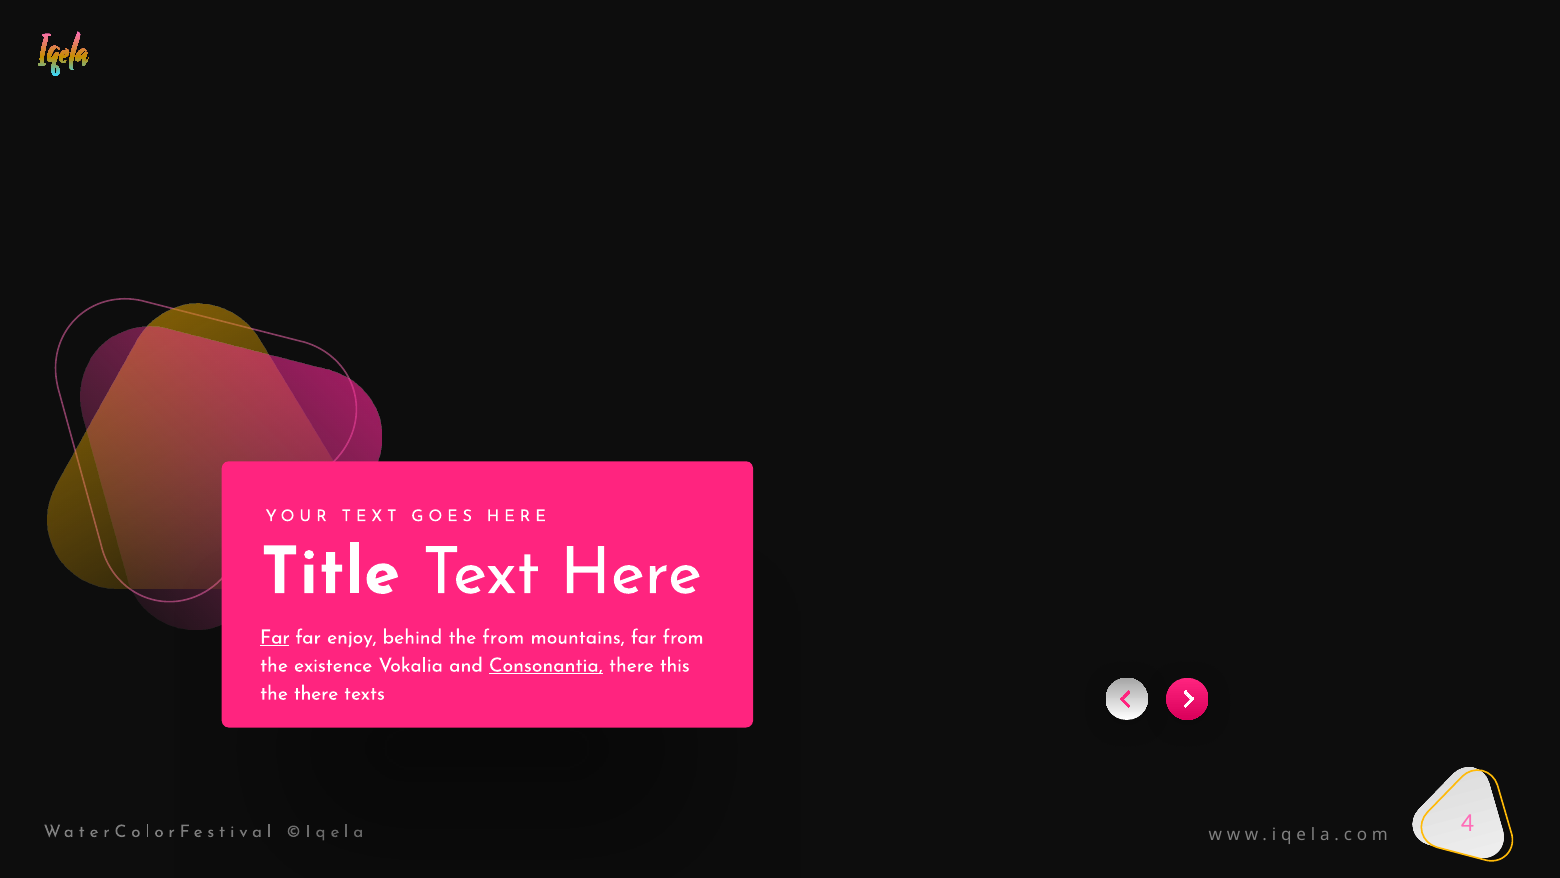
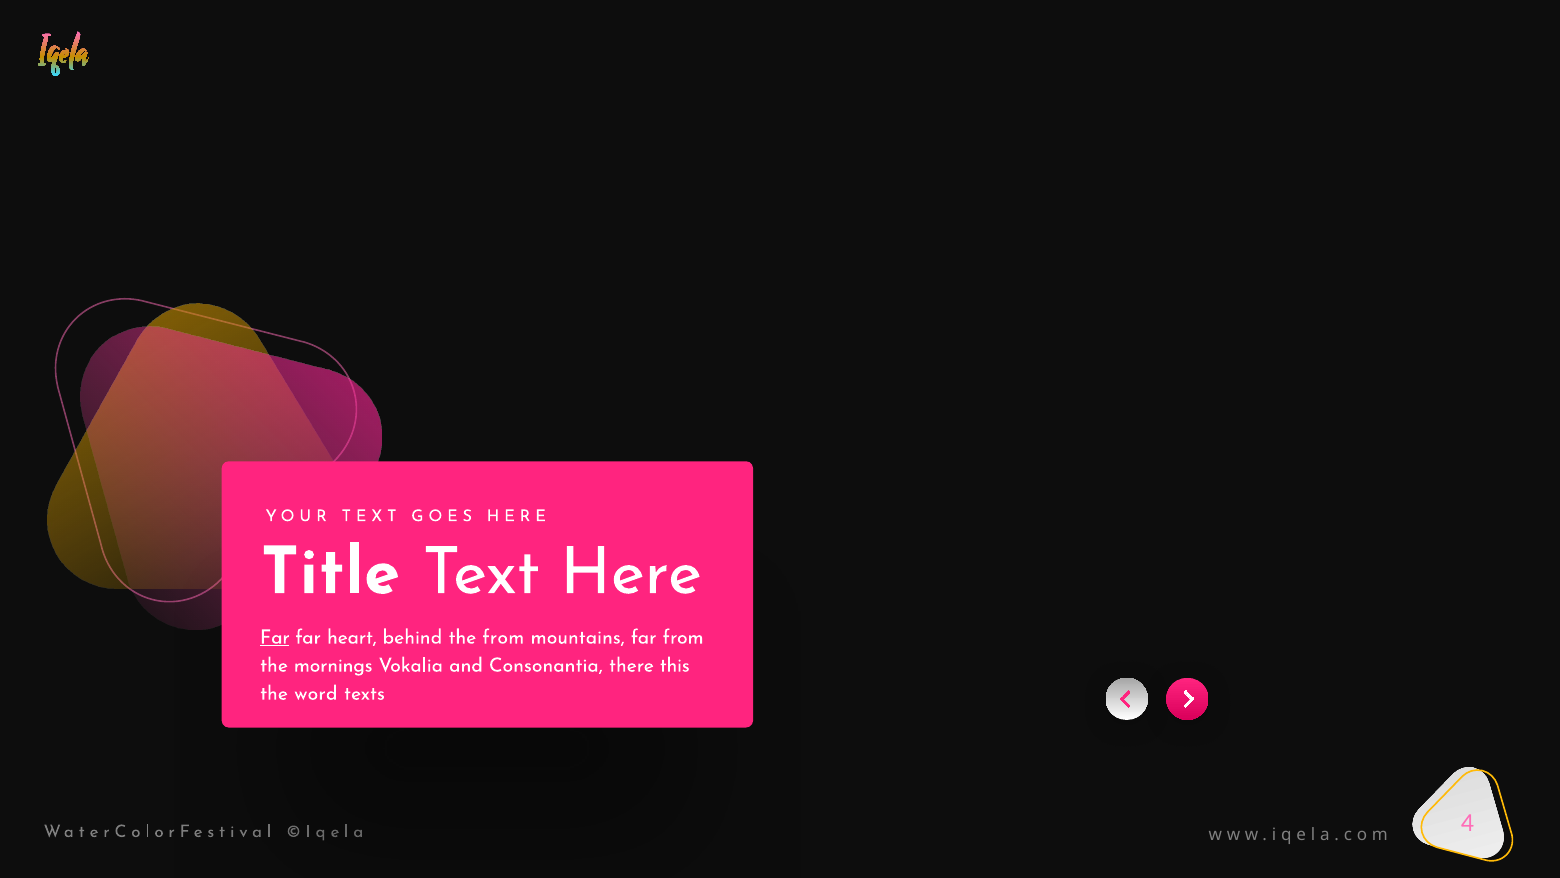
enjoy: enjoy -> heart (352, 637)
existence: existence -> mornings (333, 665)
Consonantia underline: present -> none (546, 665)
the there: there -> word (316, 693)
